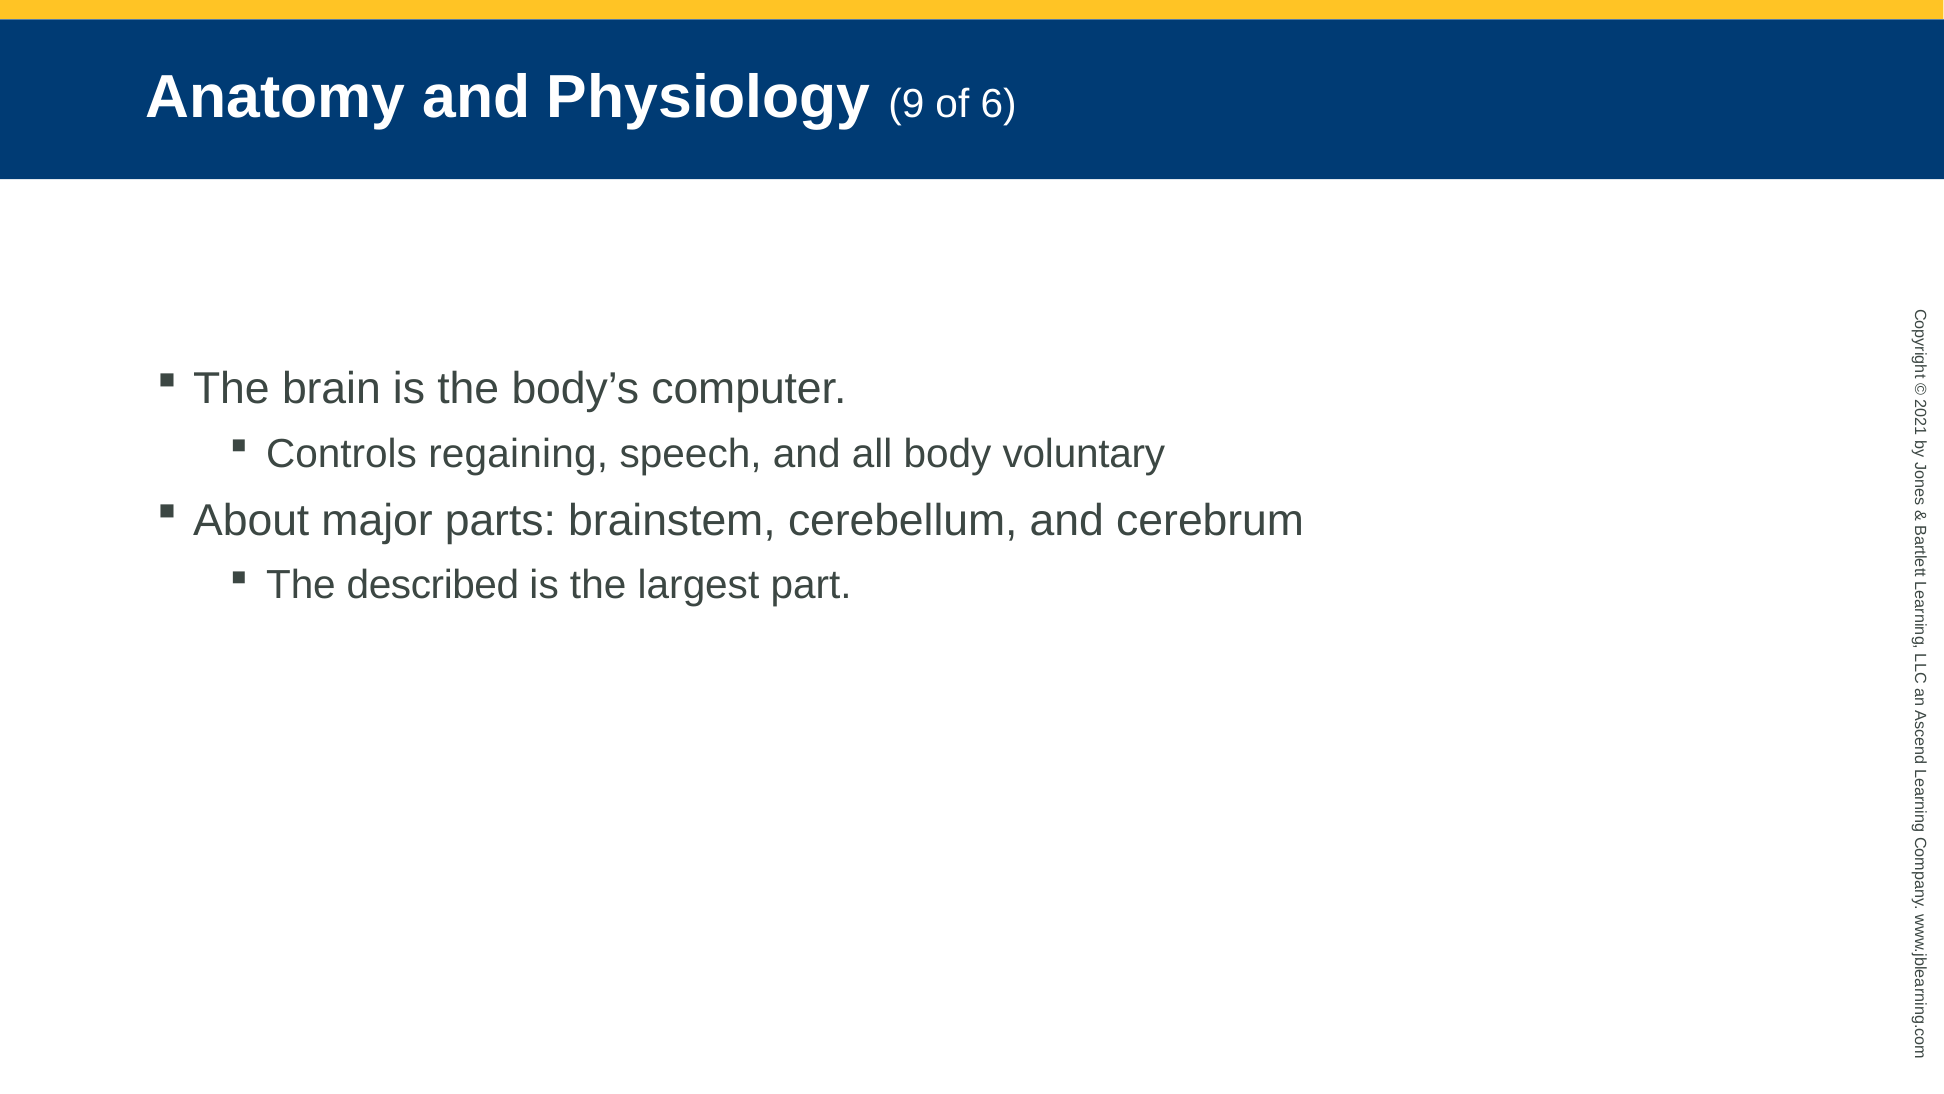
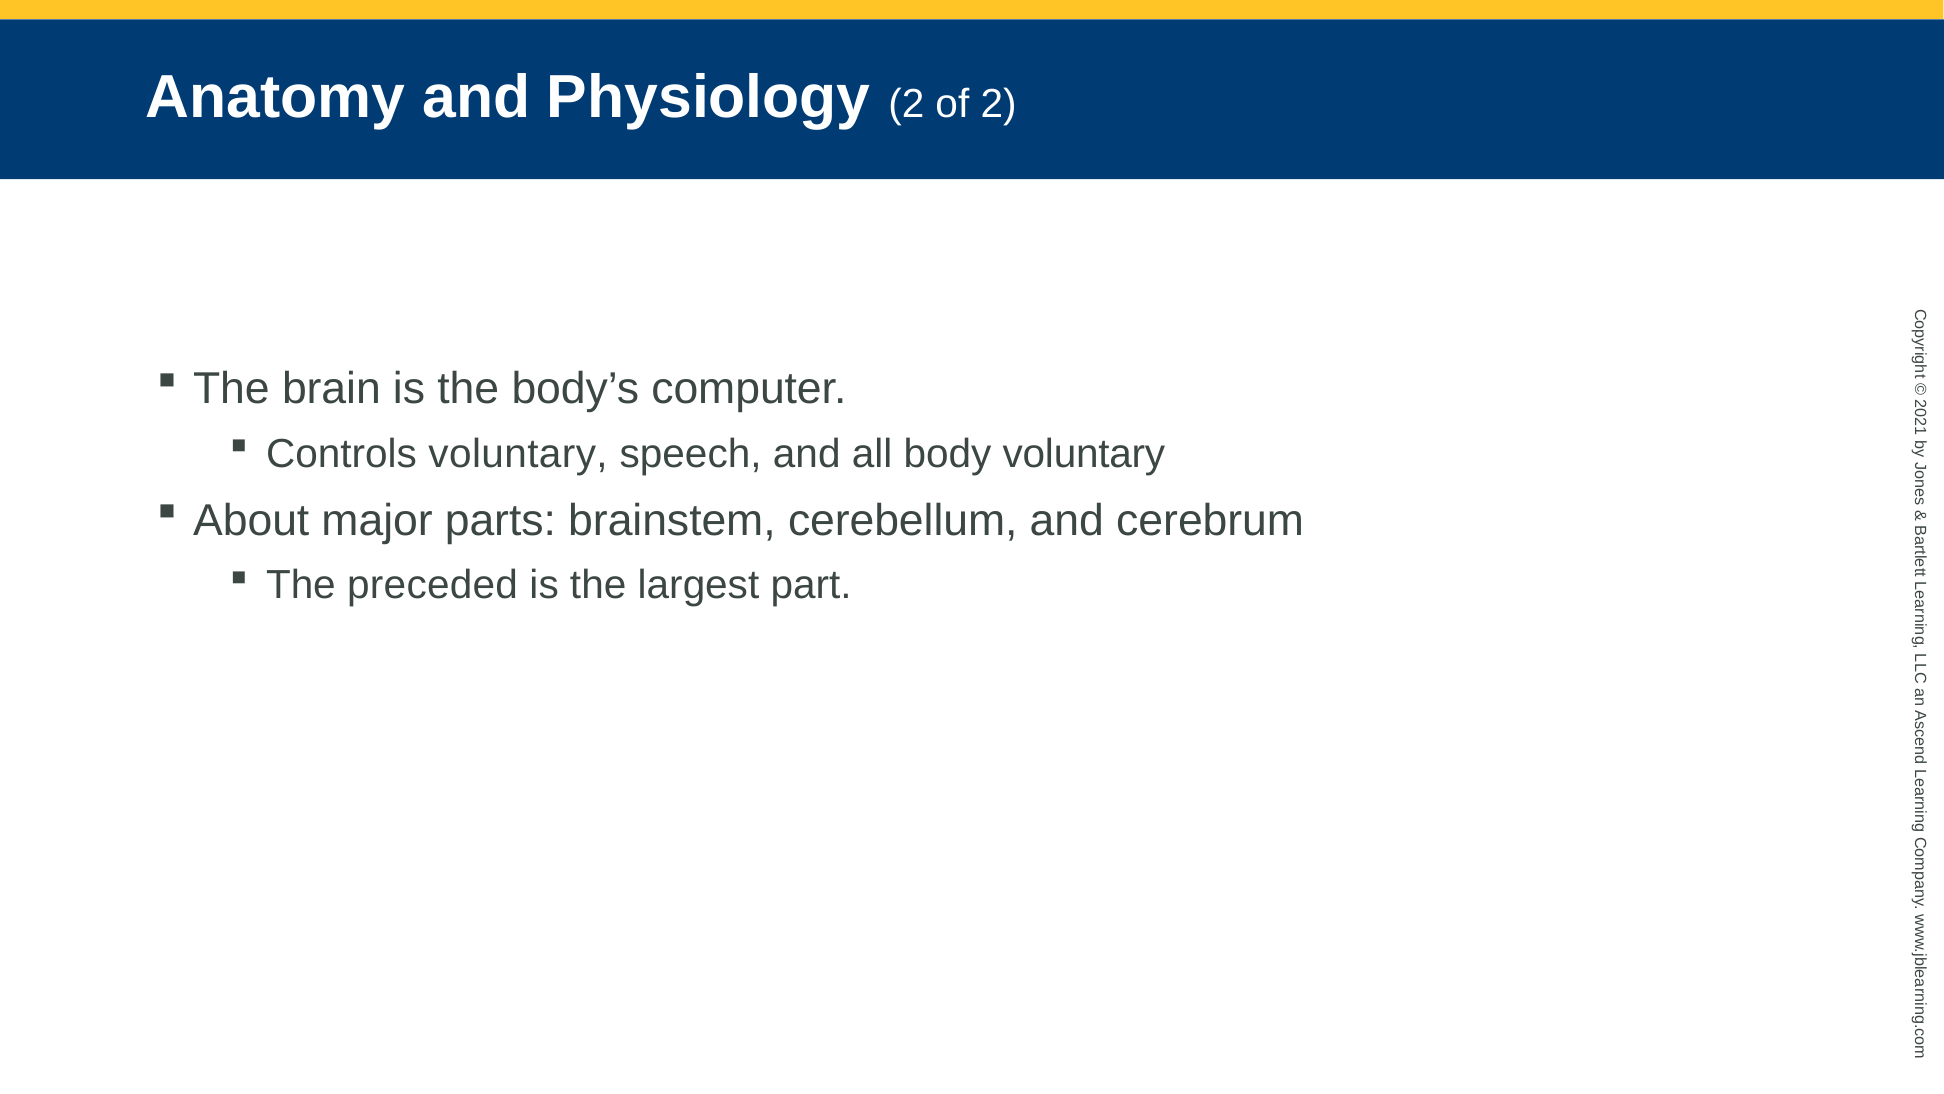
Physiology 9: 9 -> 2 (906, 104)
of 6: 6 -> 2 (999, 104)
Controls regaining: regaining -> voluntary (518, 453)
described: described -> preceded (433, 585)
